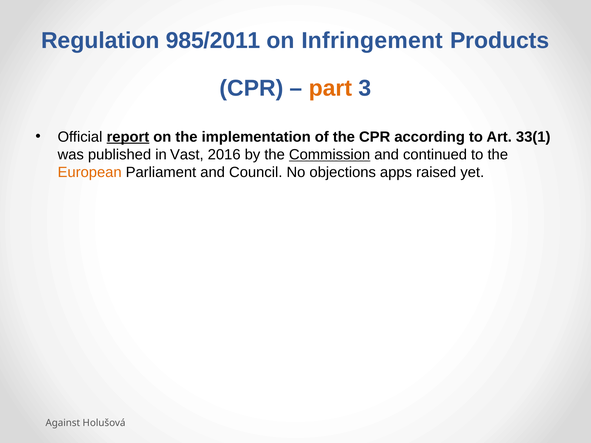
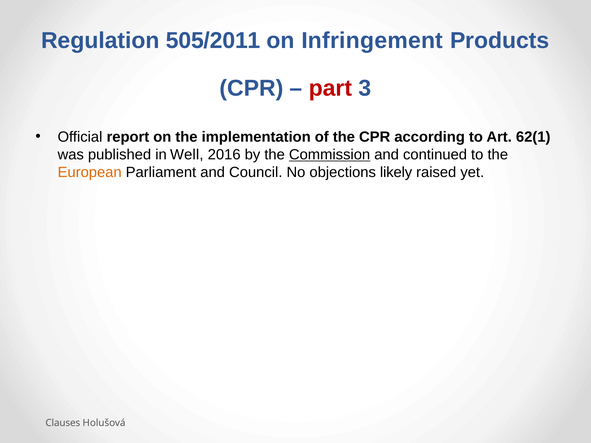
985/2011: 985/2011 -> 505/2011 (213, 41)
part colour: orange -> red (330, 88)
report underline: present -> none (128, 137)
33(1: 33(1 -> 62(1 (533, 137)
Vast: Vast -> Well (187, 155)
apps: apps -> likely (396, 172)
Against: Against -> Clauses (63, 423)
